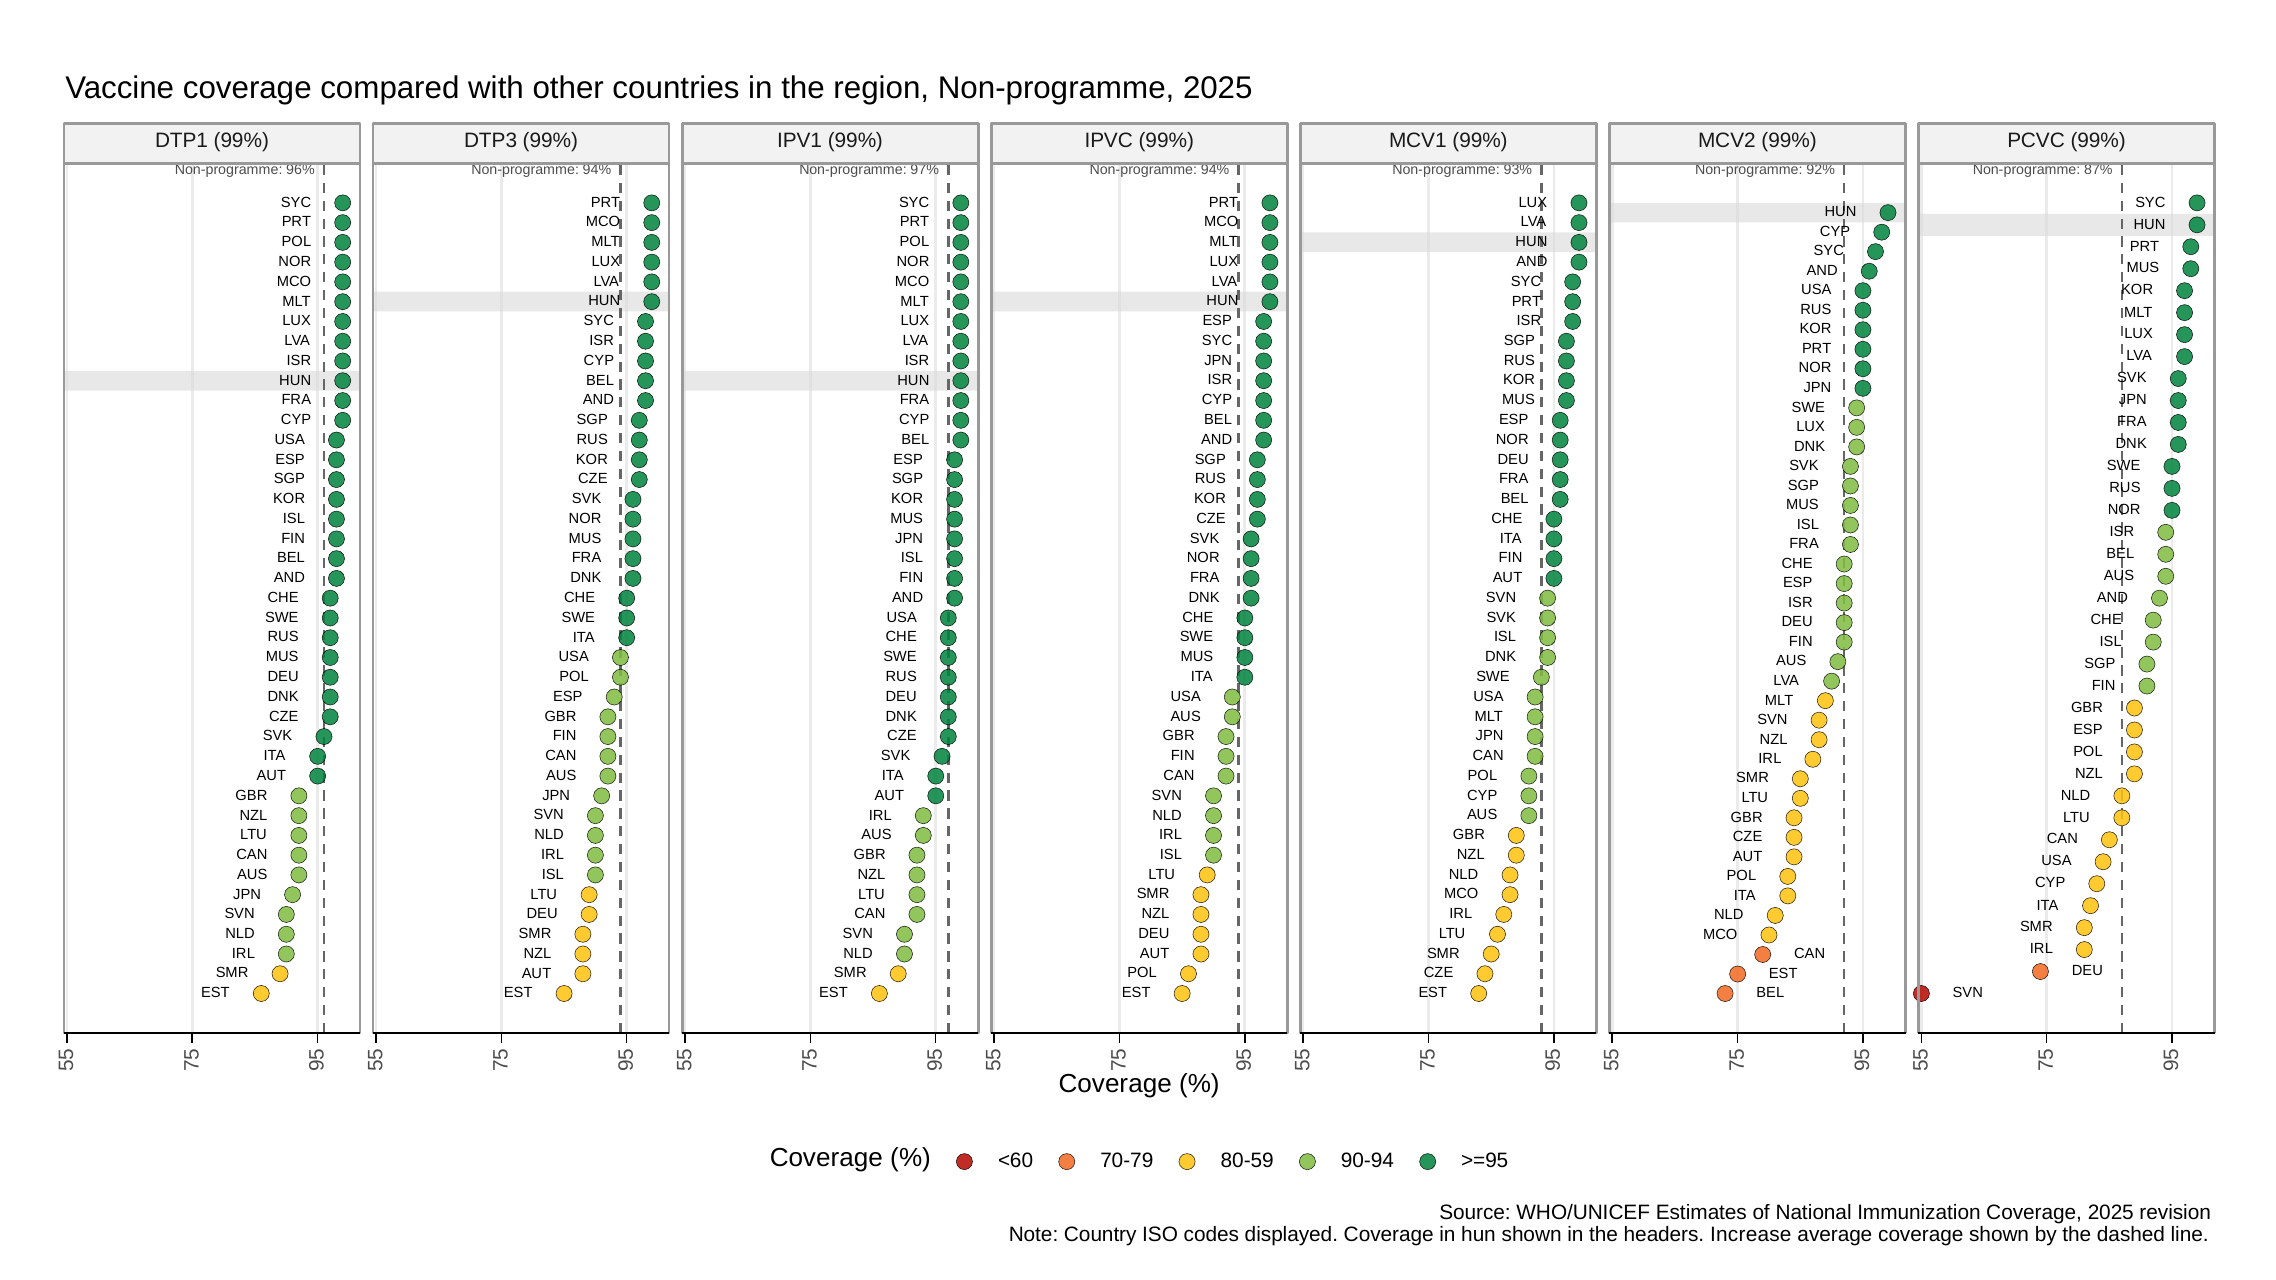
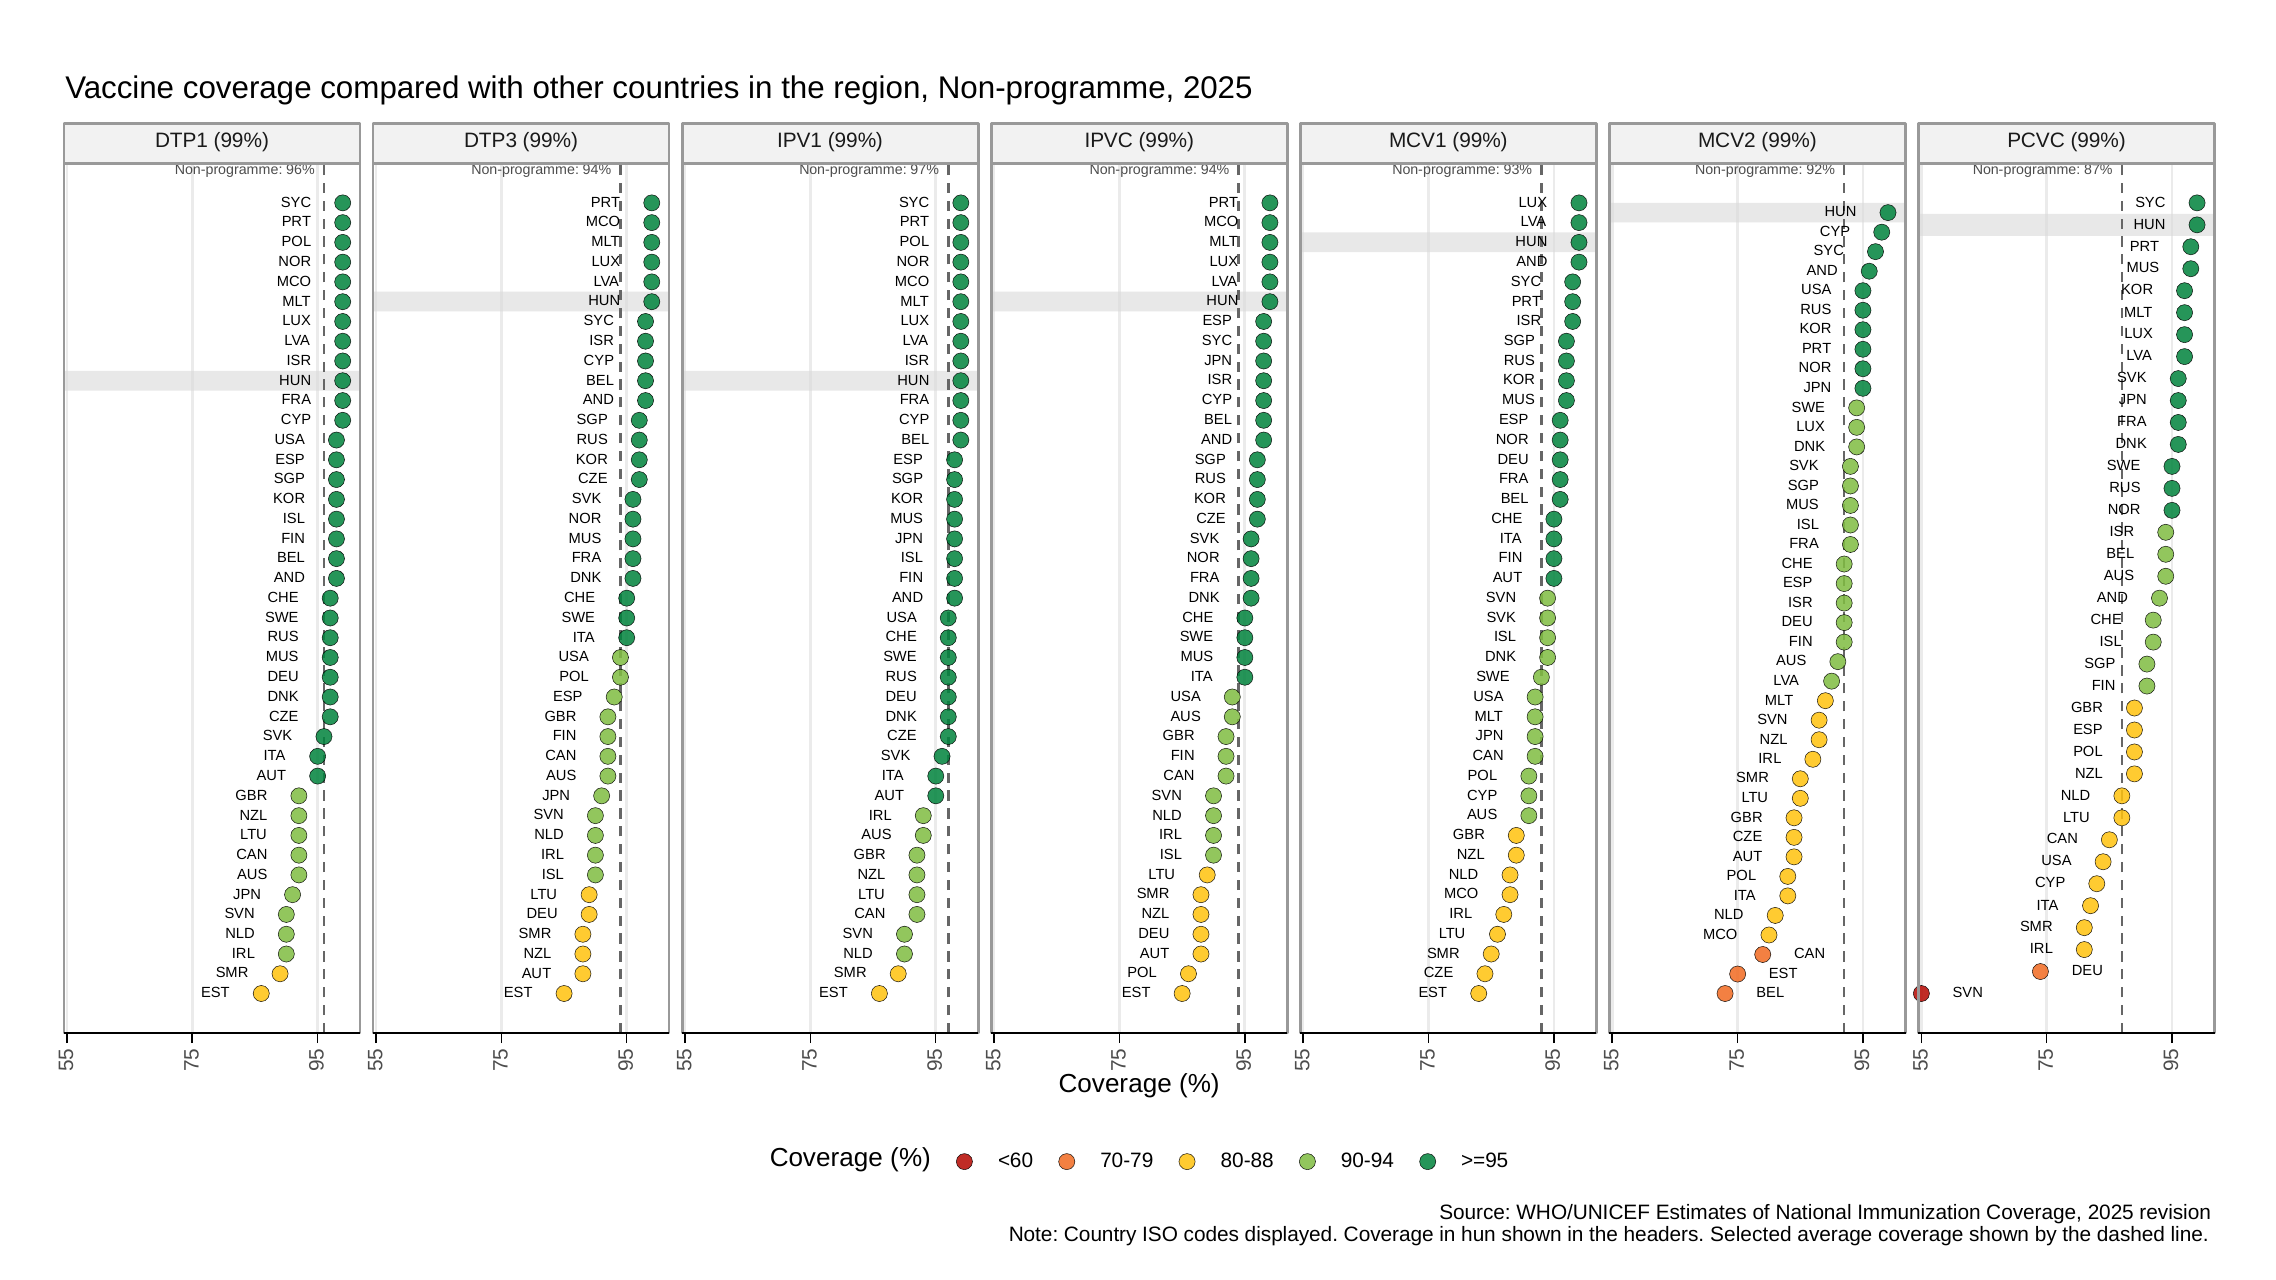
80-59: 80-59 -> 80-88 (1247, 1161)
Increase: Increase -> Selected (1751, 1235)
